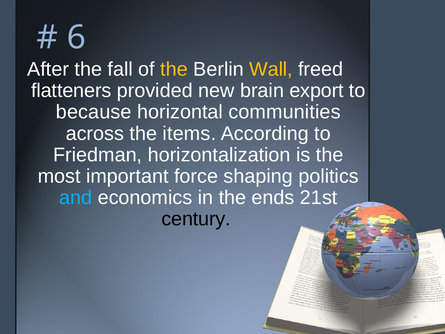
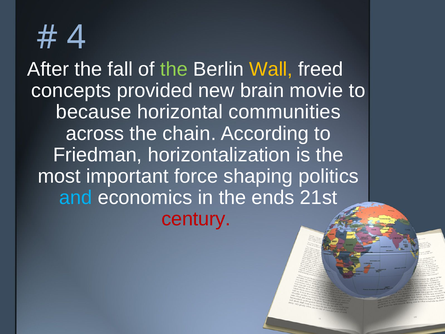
6: 6 -> 4 (76, 38)
the colour: yellow -> light green (174, 69)
flatteners: flatteners -> concepts (71, 91)
export: export -> movie (316, 91)
items: items -> chain (189, 133)
century colour: black -> red (196, 219)
